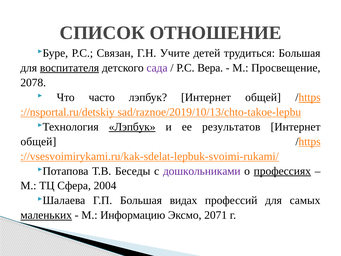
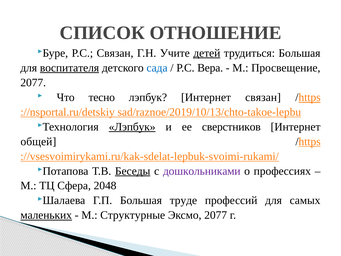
детей underline: none -> present (207, 53)
сада colour: purple -> blue (157, 68)
2078: 2078 -> 2077 (33, 82)
часто: часто -> тесно (102, 97)
лэпбук Интернет общей: общей -> связан (263, 97)
результатов: результатов -> сверстников (231, 127)
Беседы underline: none -> present (133, 171)
профессиях underline: present -> none (282, 171)
2004: 2004 -> 2048 (105, 186)
видах: видах -> труде (183, 200)
Информацию: Информацию -> Структурные (133, 215)
Эксмо 2071: 2071 -> 2077 (216, 215)
